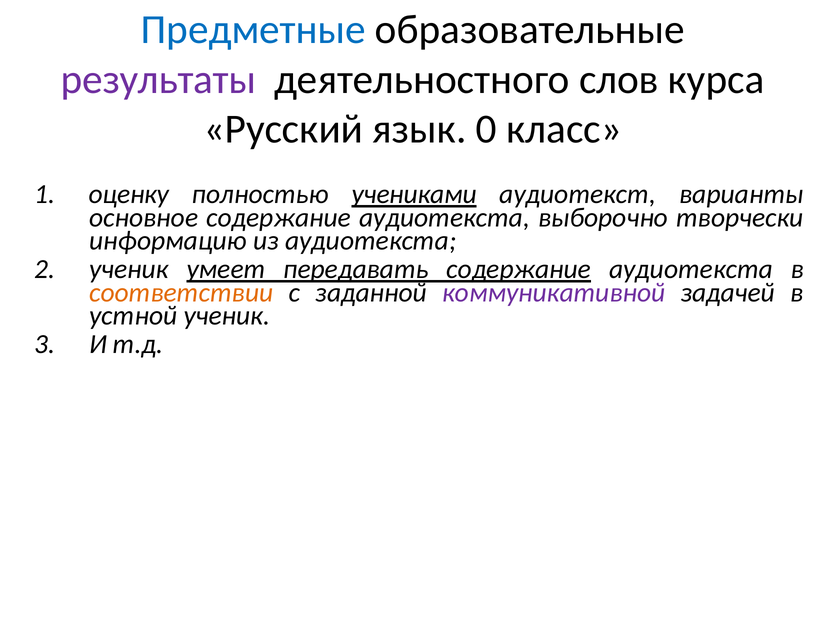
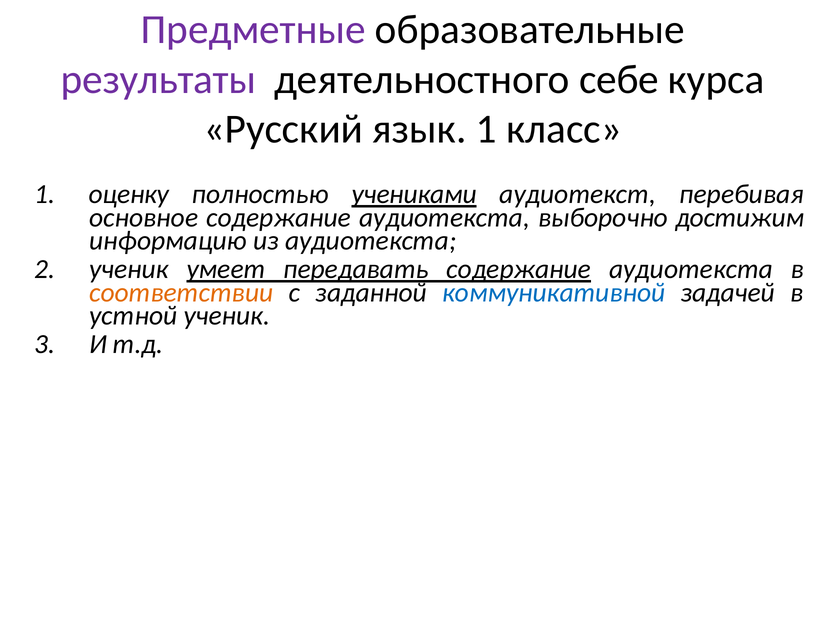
Предметные colour: blue -> purple (253, 30)
слов: слов -> себе (619, 79)
язык 0: 0 -> 1 (486, 129)
варианты: варианты -> перебивая (741, 194)
творчески: творчески -> достижим (740, 217)
коммуникативной colour: purple -> blue (554, 292)
